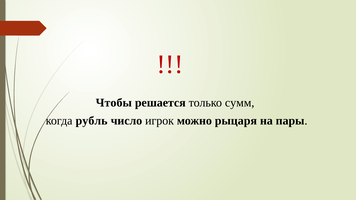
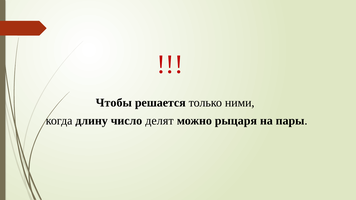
сумм: сумм -> ними (240, 103)
рубль: рубль -> длину (92, 121)
игрок: игрок -> делят (159, 121)
